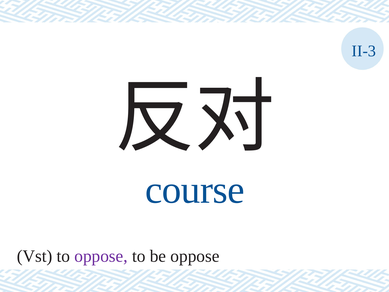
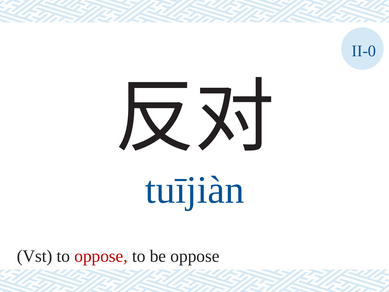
II-3: II-3 -> II-0 (364, 51)
course: course -> tuījiàn (195, 190)
oppose colour: purple -> red (101, 256)
